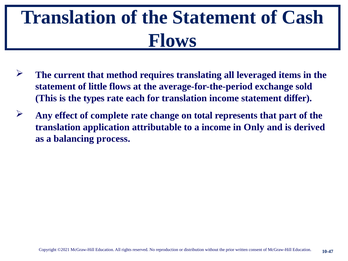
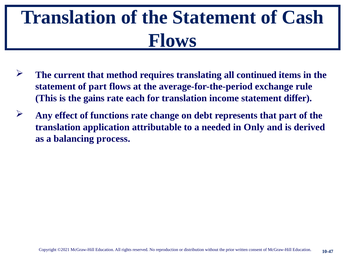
leveraged: leveraged -> continued (257, 75)
of little: little -> part (98, 86)
sold: sold -> rule (304, 86)
types: types -> gains (94, 98)
complete: complete -> functions (109, 116)
total: total -> debt (203, 116)
a income: income -> needed (216, 127)
